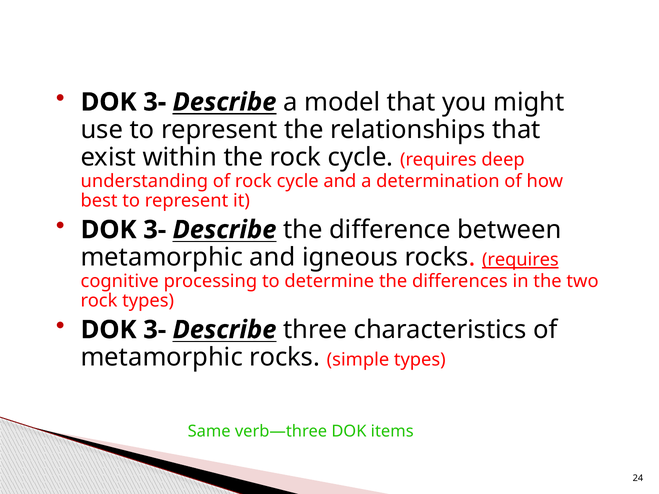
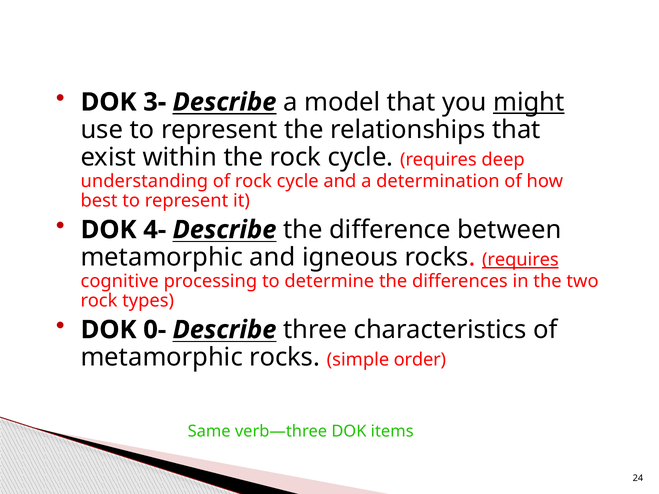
might underline: none -> present (529, 102)
3-: 3- -> 4- (155, 230)
3-: 3- -> 0- (155, 330)
simple types: types -> order (420, 360)
